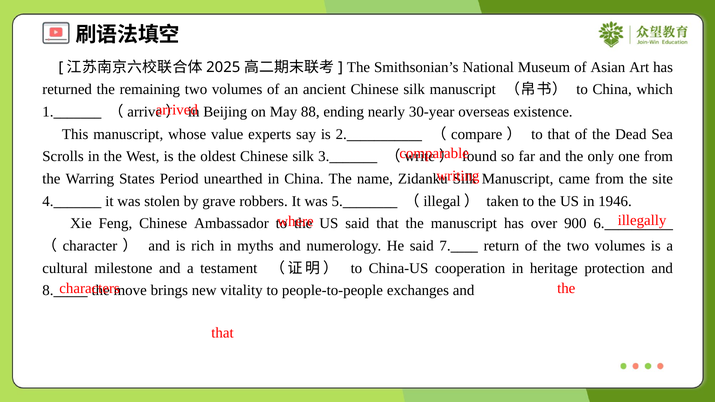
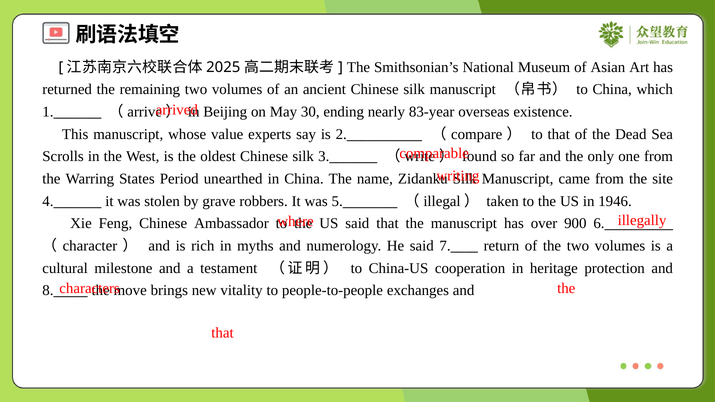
88: 88 -> 30 (310, 112)
30-year: 30-year -> 83-year (432, 112)
